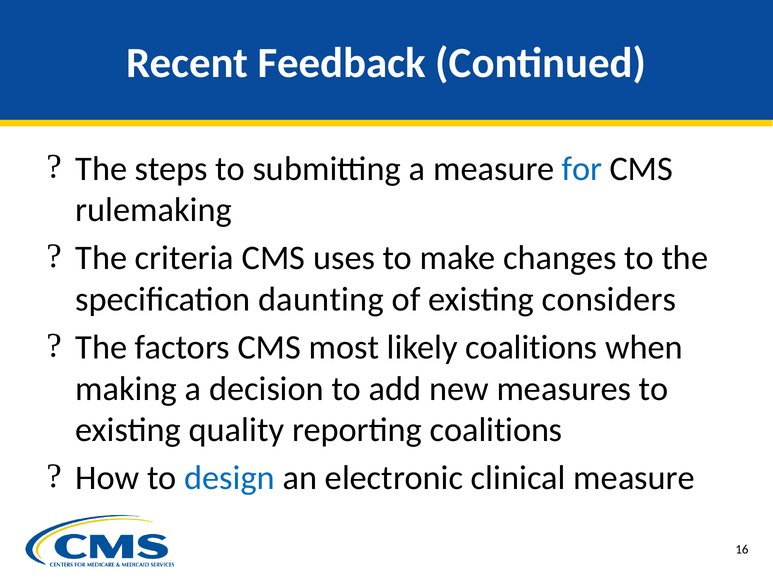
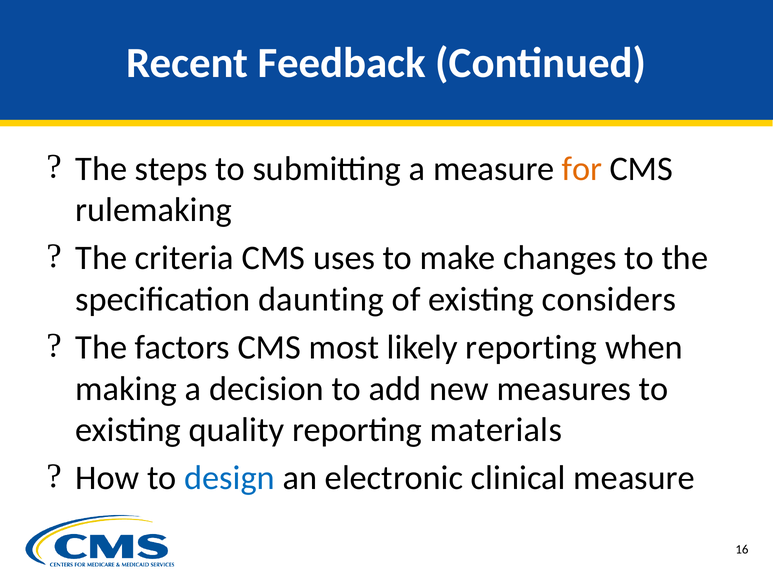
for colour: blue -> orange (582, 169)
likely coalitions: coalitions -> reporting (531, 347)
reporting coalitions: coalitions -> materials (496, 430)
